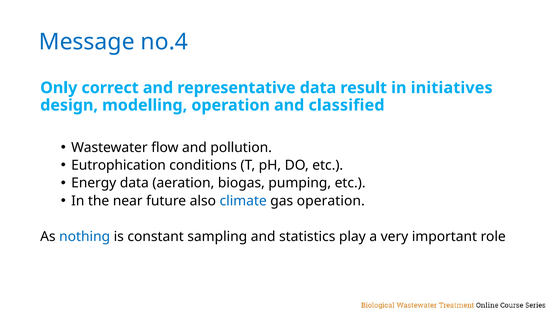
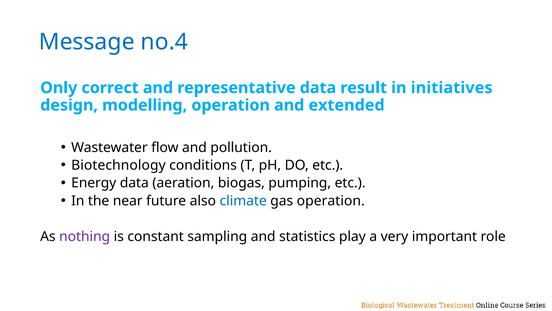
classified: classified -> extended (347, 105)
Eutrophication: Eutrophication -> Biotechnology (118, 165)
nothing colour: blue -> purple (85, 236)
